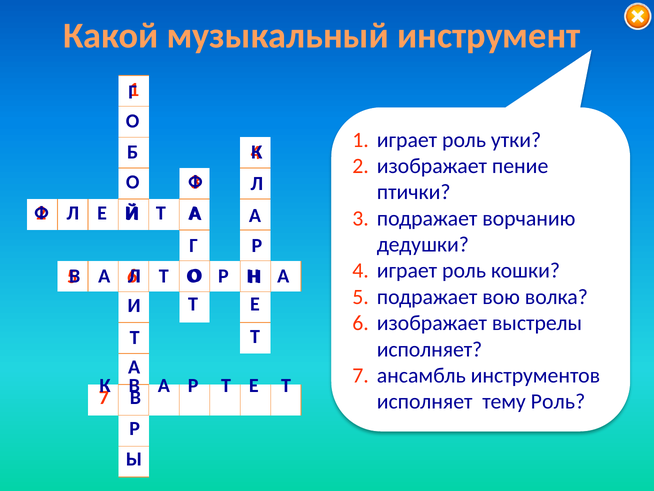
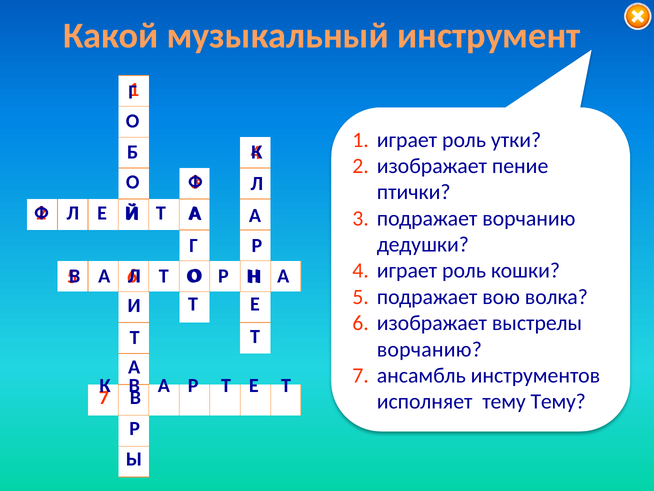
исполняет: исполняет -> ворчанию (429, 349)
тему Роль: Роль -> Тему (558, 401)
